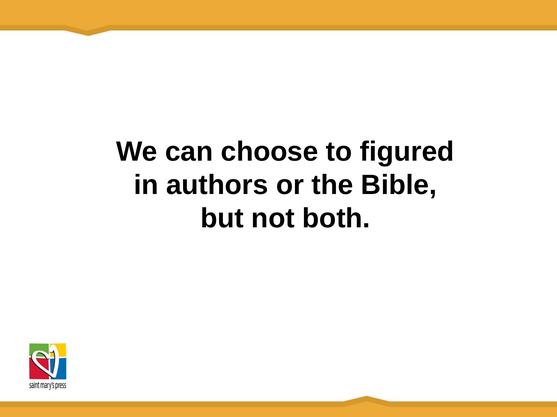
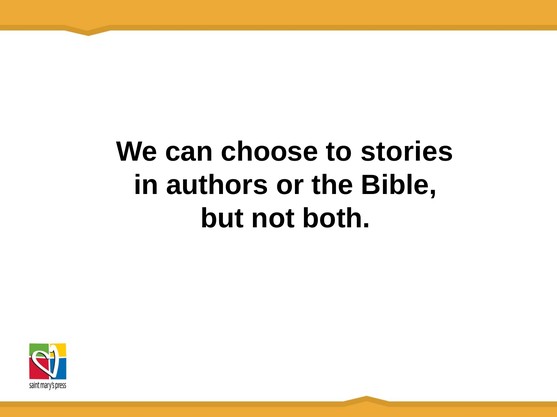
figured: figured -> stories (407, 152)
